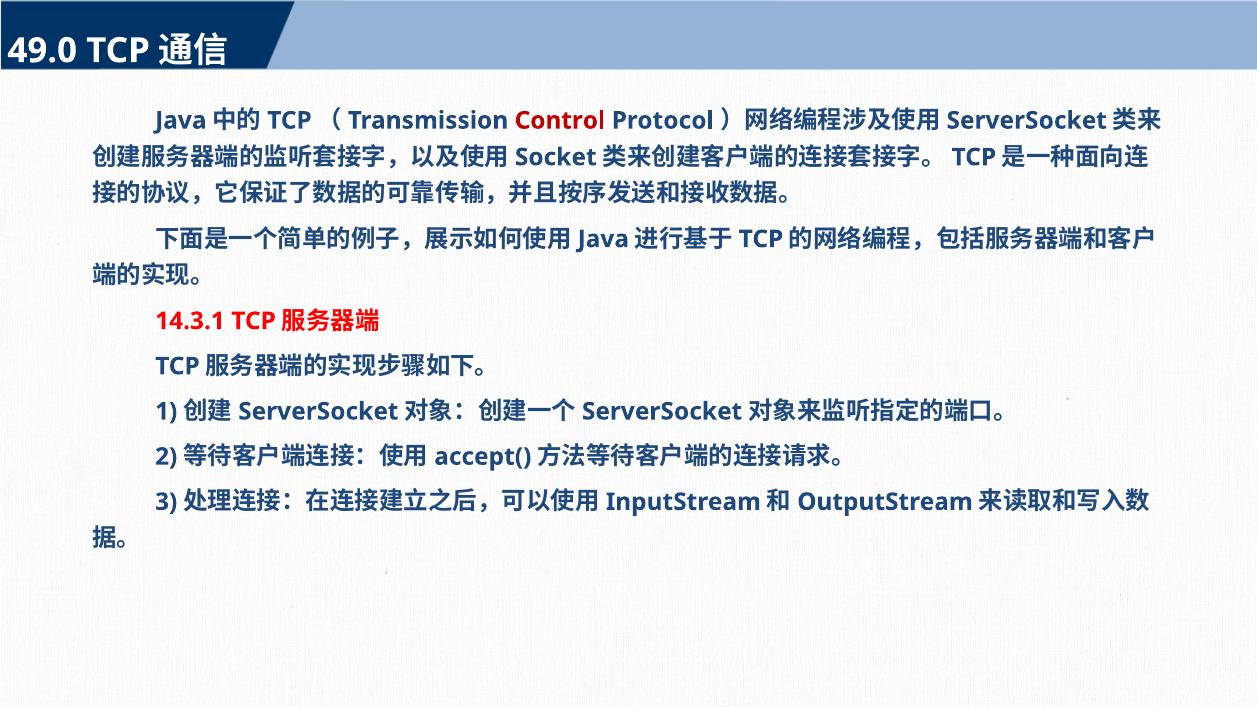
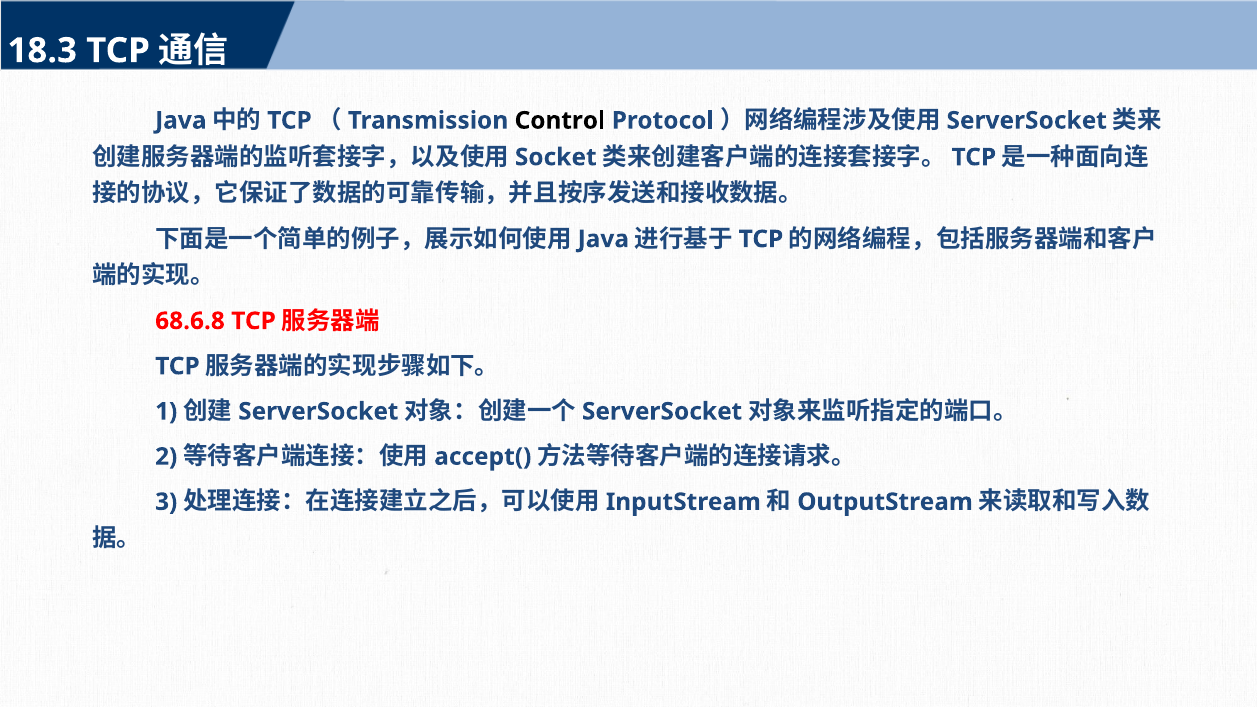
49.0: 49.0 -> 18.3 (42, 51)
Control colour: red -> black (560, 121)
14.3.1: 14.3.1 -> 68.6.8 (190, 321)
